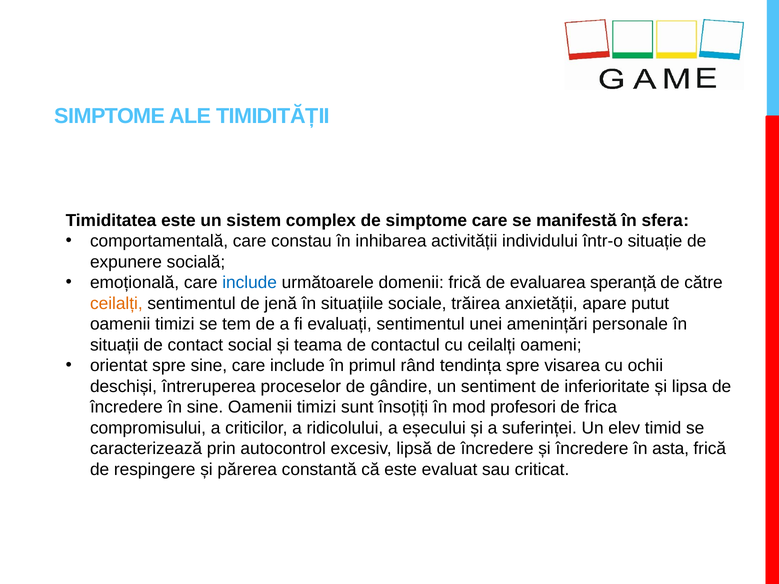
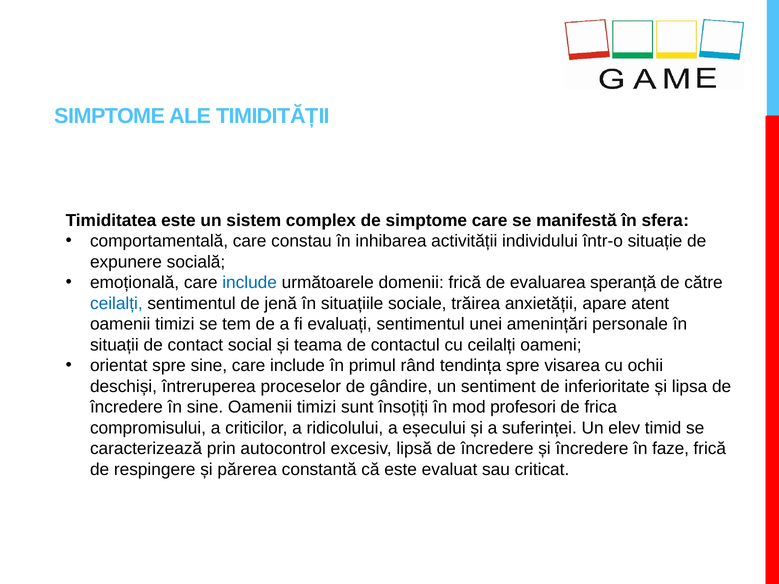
ceilalți colour: orange -> blue (116, 304)
putut: putut -> atent (650, 304)
asta: asta -> faze (671, 449)
